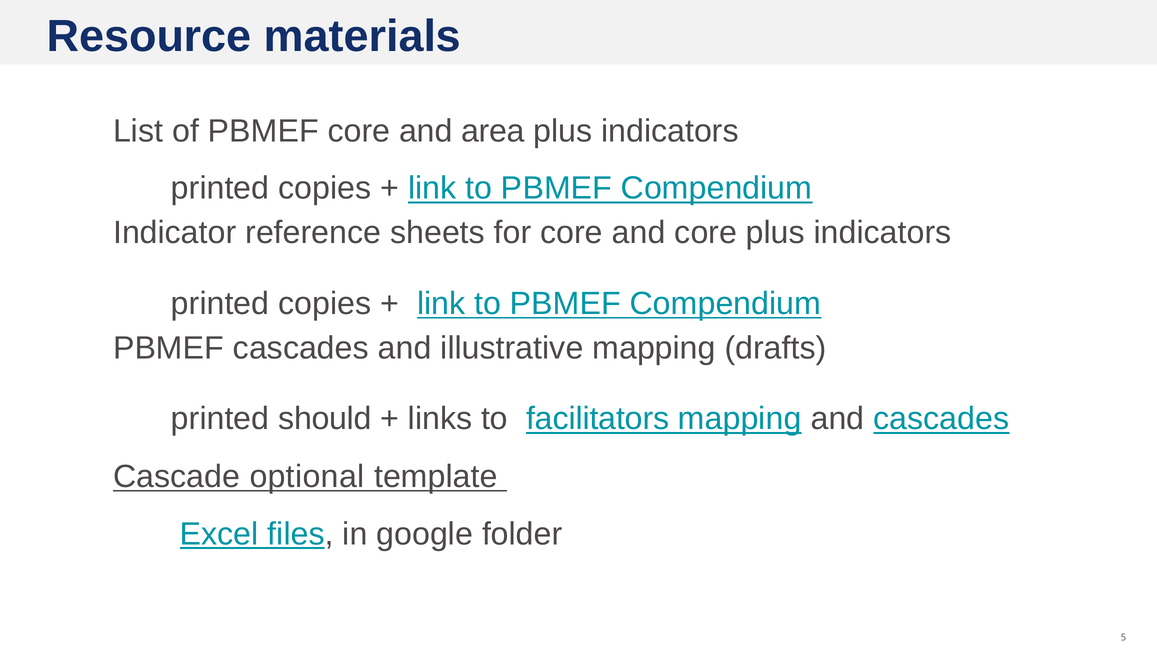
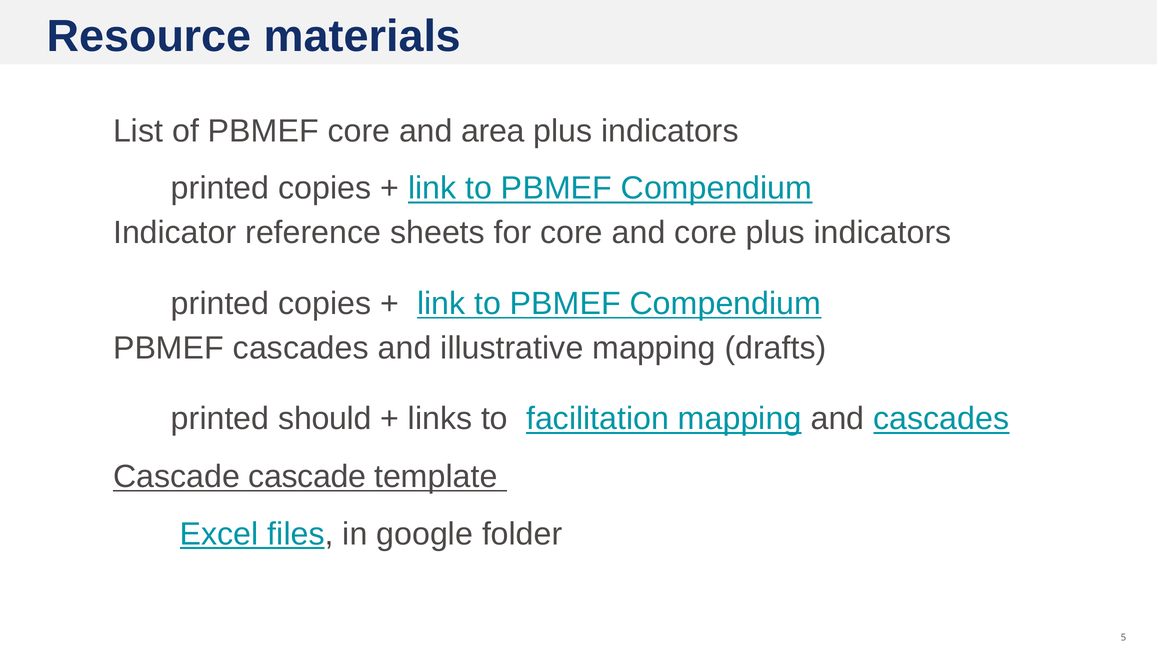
facilitators: facilitators -> facilitation (598, 419)
optional: optional -> cascade (307, 477)
